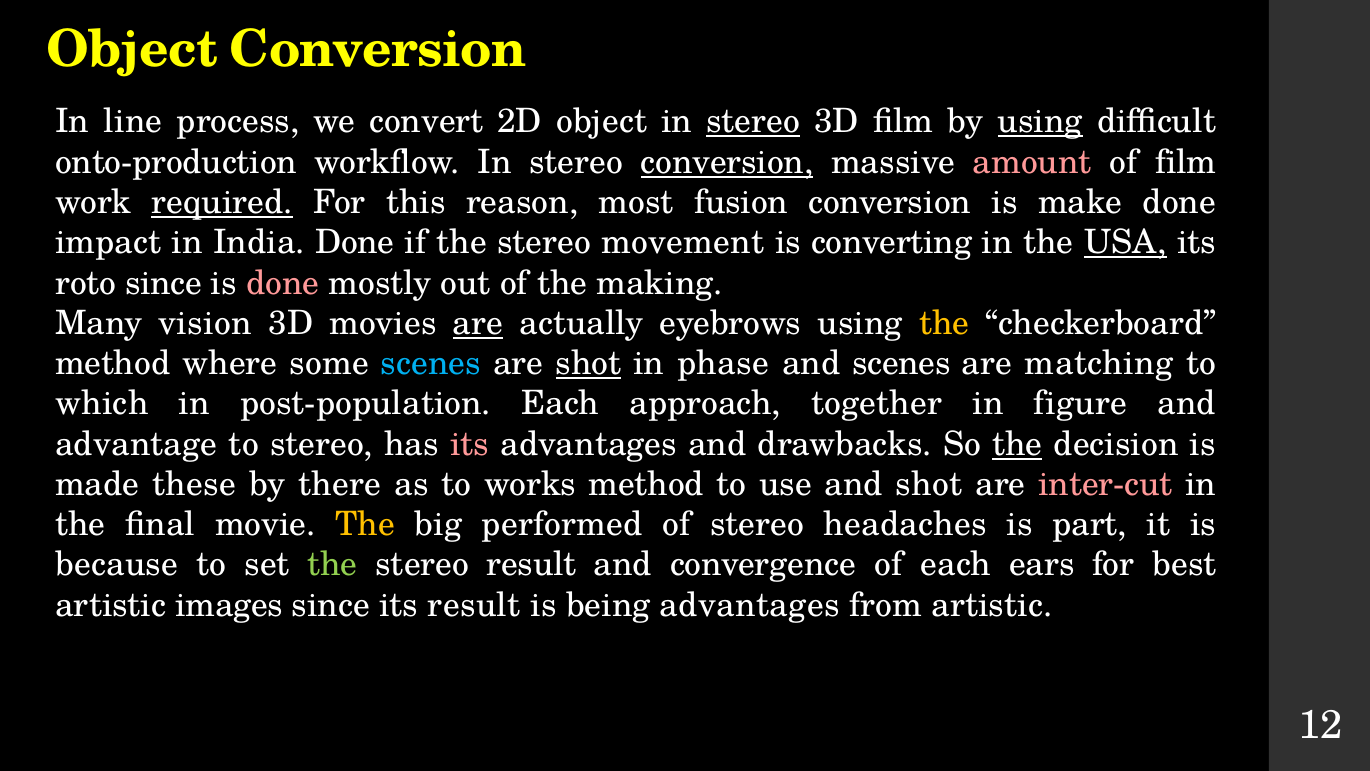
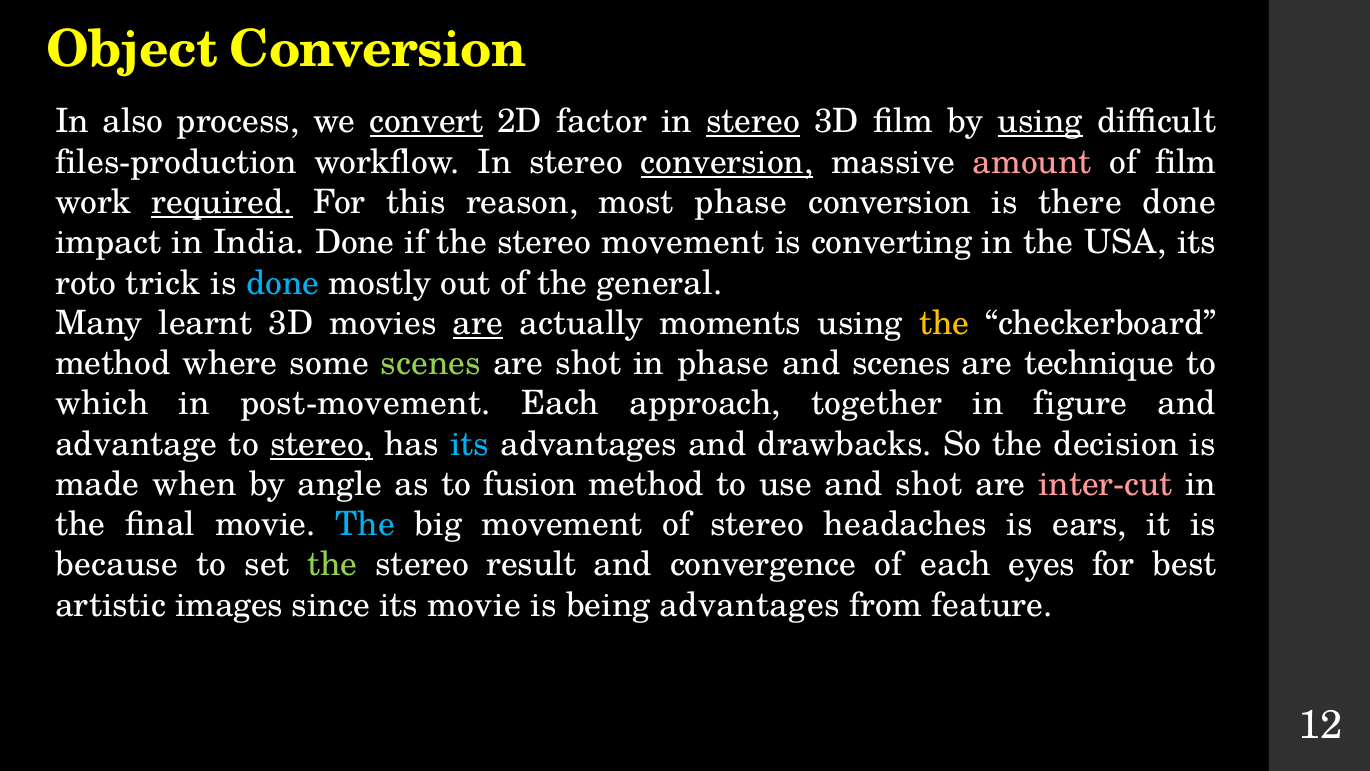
line: line -> also (133, 122)
convert underline: none -> present (427, 122)
2D object: object -> factor (602, 122)
onto-production: onto-production -> files-production (176, 162)
most fusion: fusion -> phase (741, 202)
make: make -> there (1080, 202)
USA underline: present -> none (1125, 243)
roto since: since -> trick (163, 283)
done colour: pink -> light blue (283, 283)
making: making -> general (660, 283)
vision: vision -> learnt (206, 323)
eyebrows: eyebrows -> moments (730, 323)
scenes colour: light blue -> light green (431, 363)
shot underline: present -> none (588, 363)
matching: matching -> technique (1099, 363)
post-population: post-population -> post-movement (366, 404)
stereo underline: none -> present (322, 444)
its colour: pink -> light blue (470, 444)
the underline: present -> none (1017, 444)
these: these -> when (194, 484)
there: there -> angle (340, 484)
works: works -> fusion (530, 484)
The colour: yellow -> light blue (365, 524)
big performed: performed -> movement (562, 524)
part: part -> ears (1090, 524)
ears: ears -> eyes (1042, 565)
its result: result -> movie (474, 605)
from artistic: artistic -> feature (992, 605)
